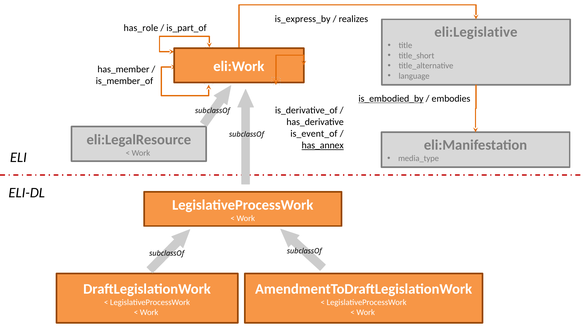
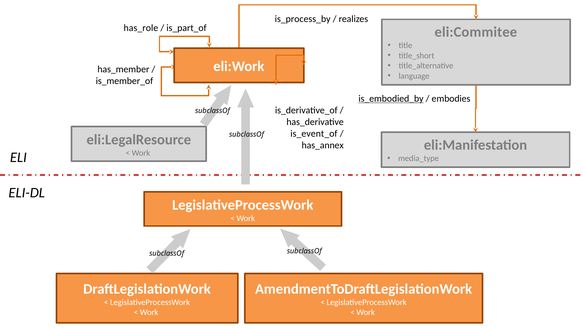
is_express_by: is_express_by -> is_process_by (303, 19)
eli:Legislative: eli:Legislative -> eli:Commitee (476, 32)
has_annex underline: present -> none (323, 145)
